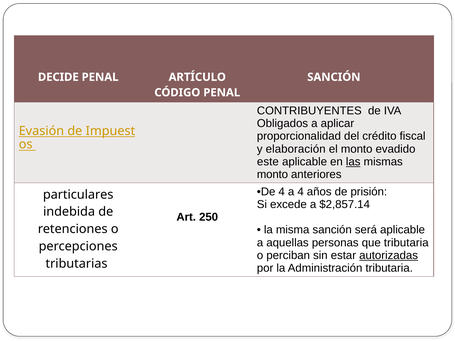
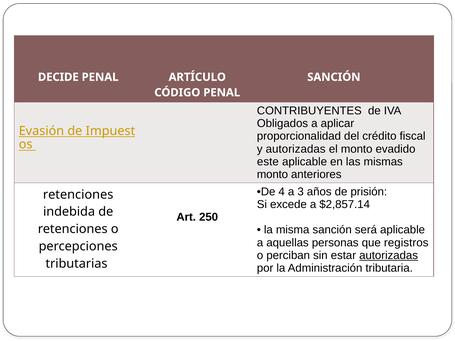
y elaboración: elaboración -> autorizadas (296, 149)
las underline: present -> none (353, 162)
a 4: 4 -> 3 (301, 192)
particulares: particulares -> retenciones (78, 195)
que tributaria: tributaria -> registros (406, 243)
